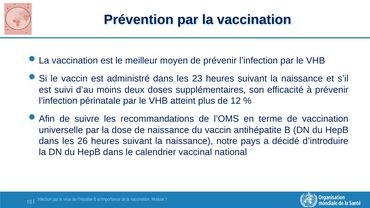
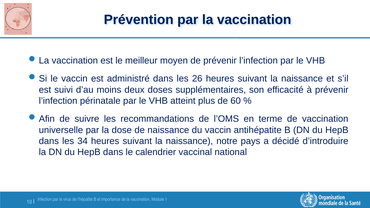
23: 23 -> 26 (197, 79)
12: 12 -> 60 (236, 101)
26: 26 -> 34 (83, 141)
